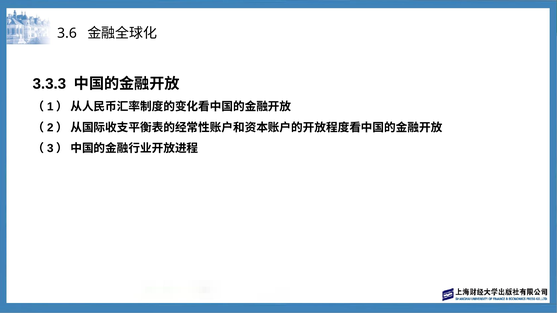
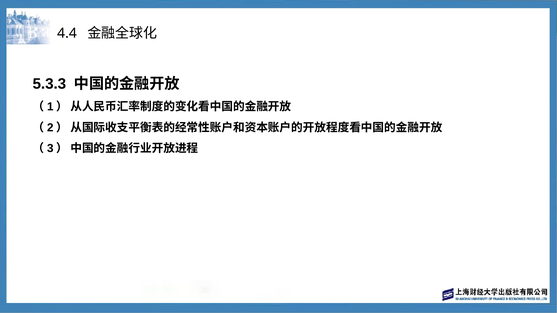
3.6: 3.6 -> 4.4 (67, 33)
3.3.3: 3.3.3 -> 5.3.3 (49, 84)
